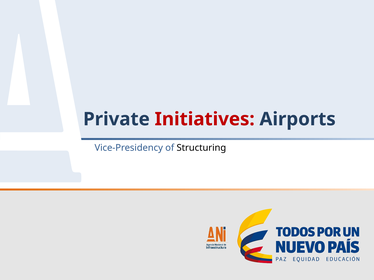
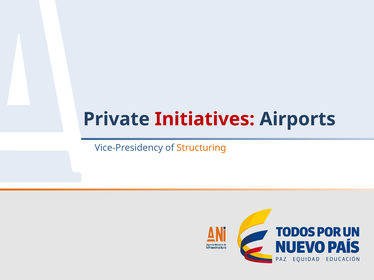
Structuring colour: black -> orange (201, 148)
